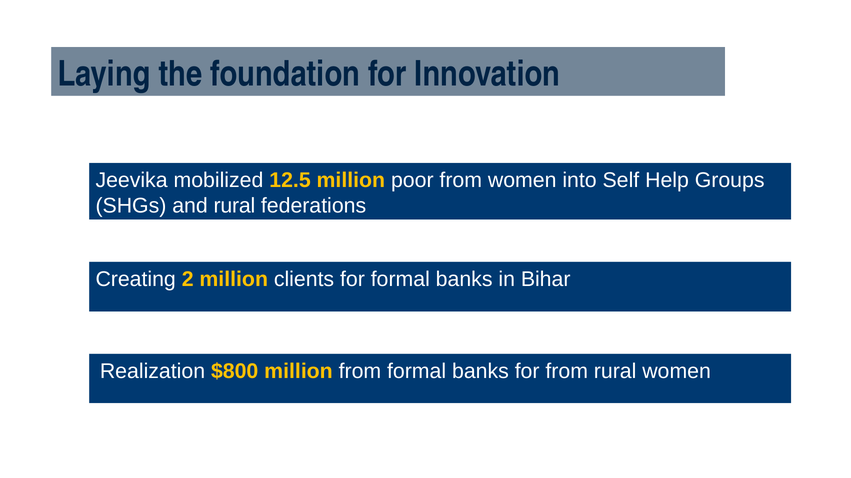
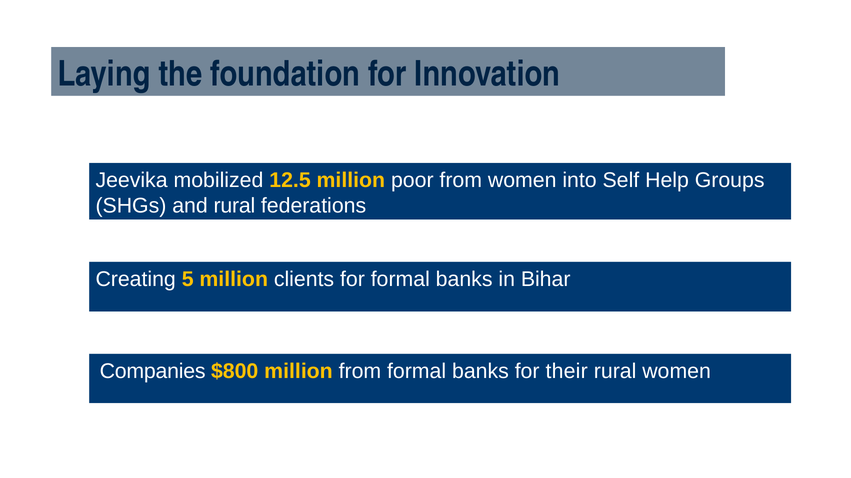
2: 2 -> 5 (188, 280)
Realization: Realization -> Companies (153, 372)
for from: from -> their (567, 372)
